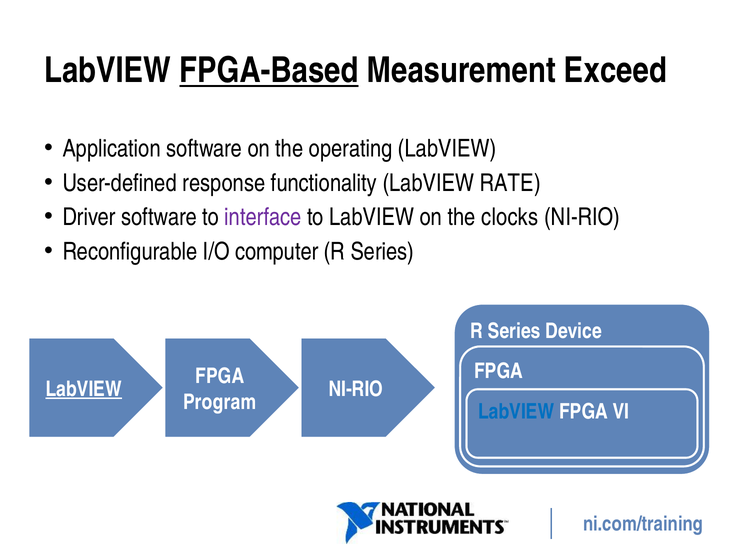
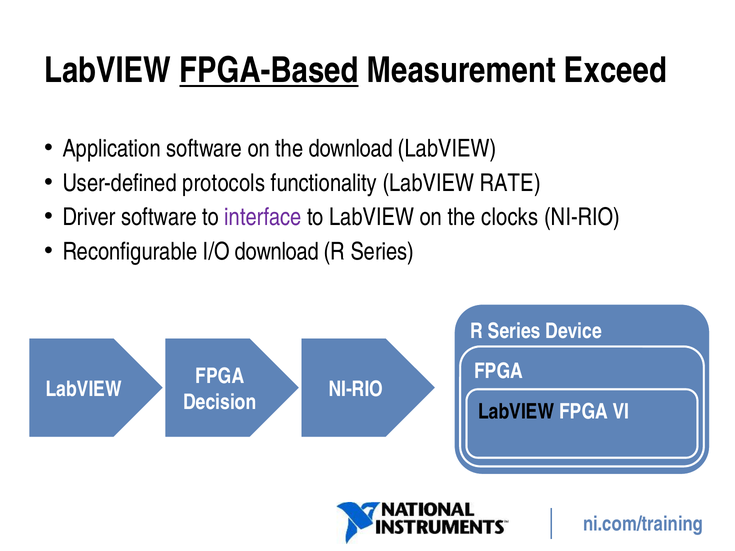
the operating: operating -> download (351, 149)
response: response -> protocols (224, 183)
I/O computer: computer -> download (277, 252)
LabVIEW underline: present -> none (84, 389)
Program: Program -> Decision (220, 402)
LabVIEW colour: blue -> black (516, 412)
